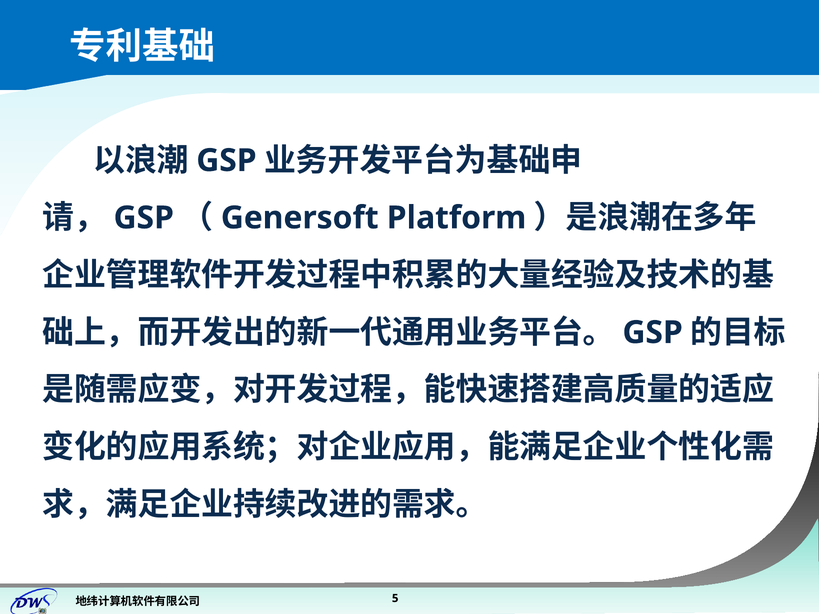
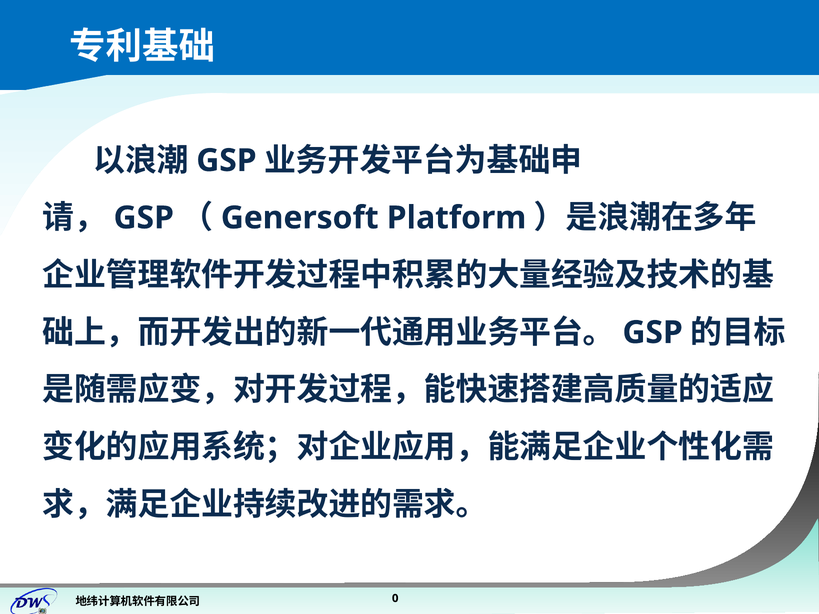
5: 5 -> 0 (395, 599)
